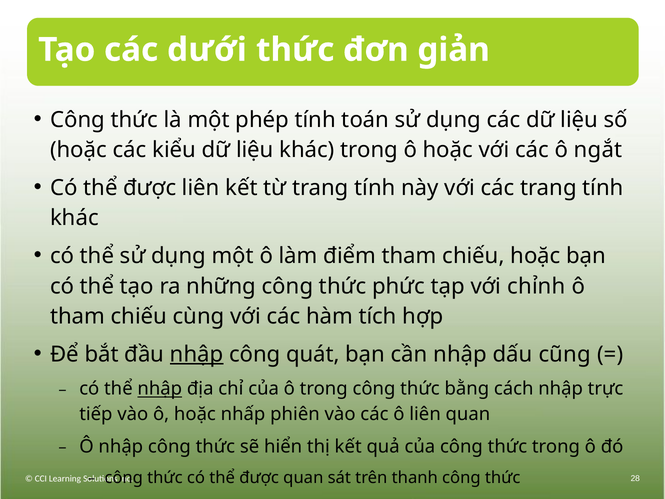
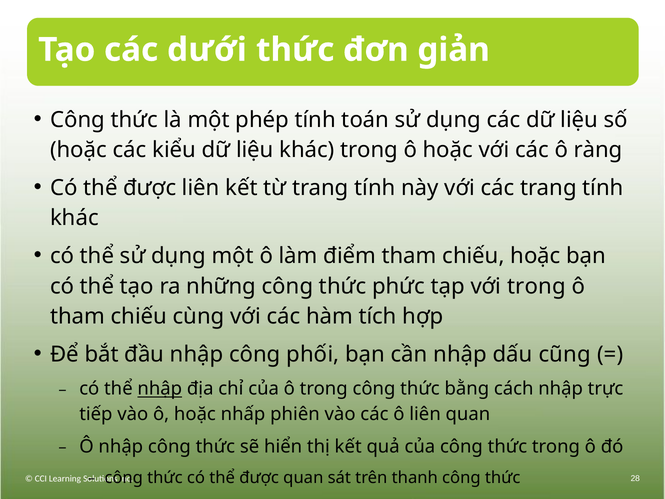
ngắt: ngắt -> ràng (598, 150)
với chỉnh: chỉnh -> trong (536, 286)
nhập underline: present -> none (197, 354)
quát: quát -> phối (313, 354)
